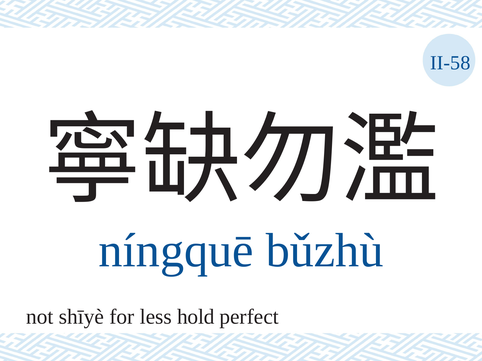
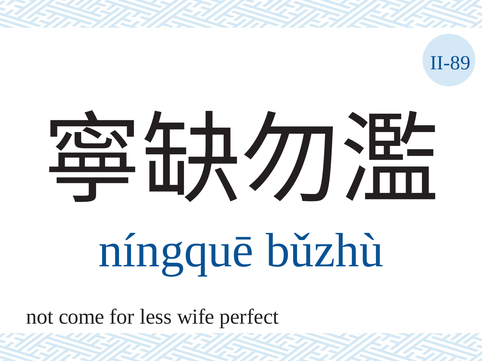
II-58: II-58 -> II-89 (450, 63)
shīyè: shīyè -> come (82, 317)
hold: hold -> wife (196, 317)
